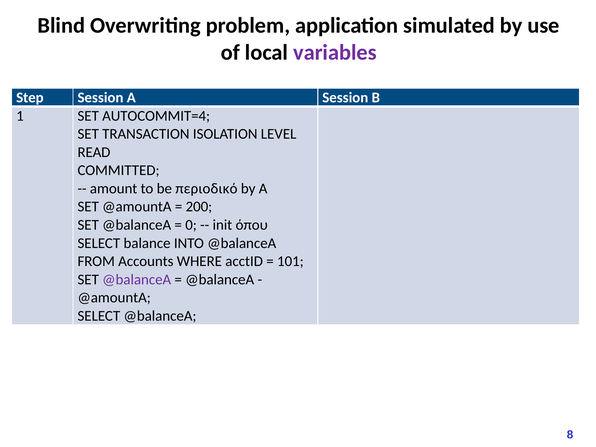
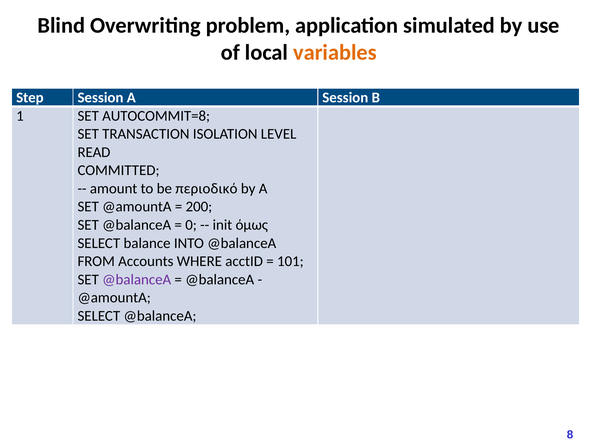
variables colour: purple -> orange (335, 52)
AUTOCOMMIT=4: AUTOCOMMIT=4 -> AUTOCOMMIT=8 (156, 116)
όπου: όπου -> όμως (252, 225)
